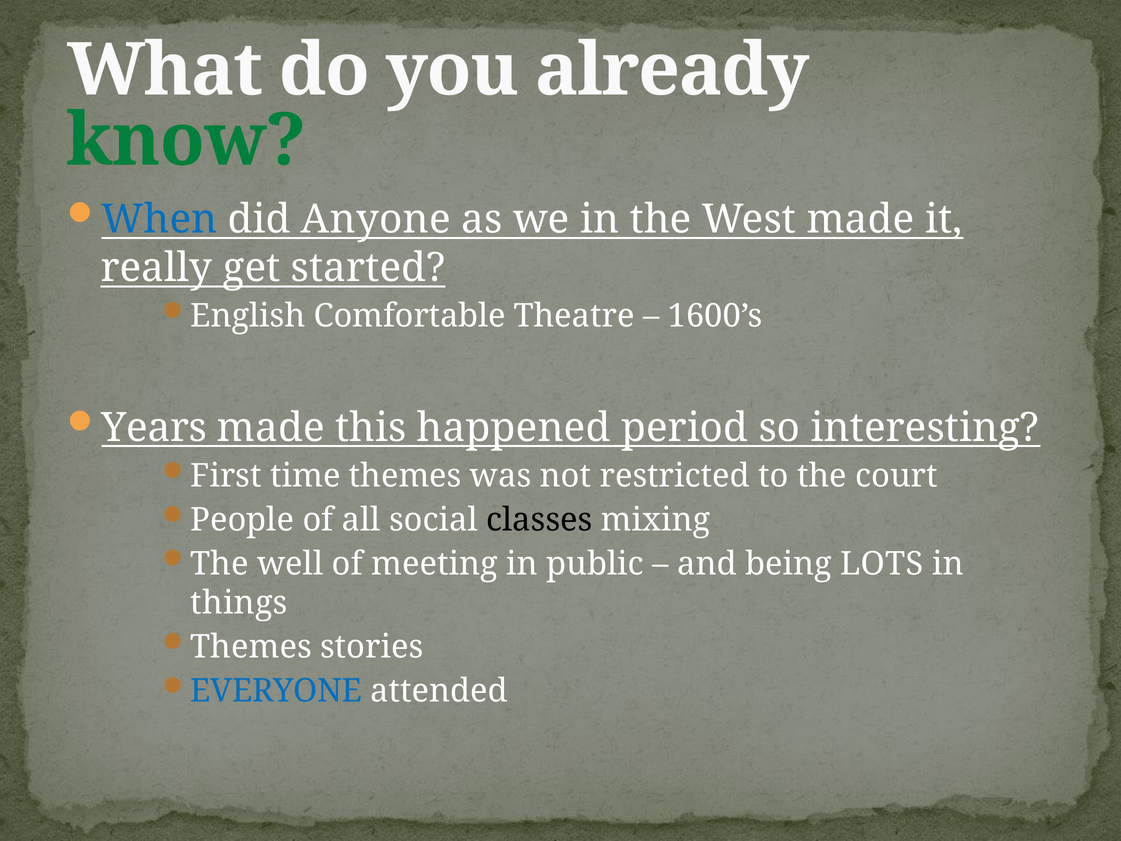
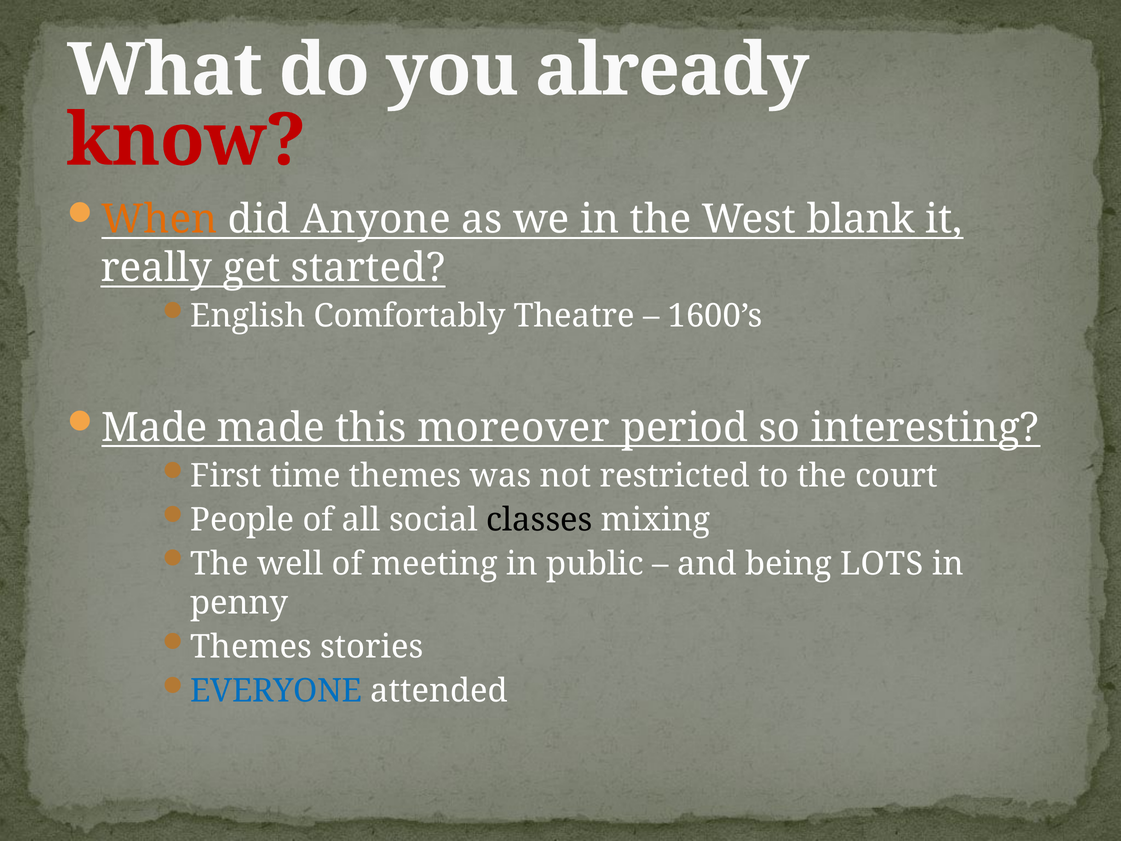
know colour: green -> red (186, 141)
When colour: blue -> orange (159, 219)
West made: made -> blank (861, 219)
Comfortable: Comfortable -> Comfortably (410, 316)
Years: Years -> Made (154, 428)
happened: happened -> moreover (514, 428)
things: things -> penny (239, 603)
